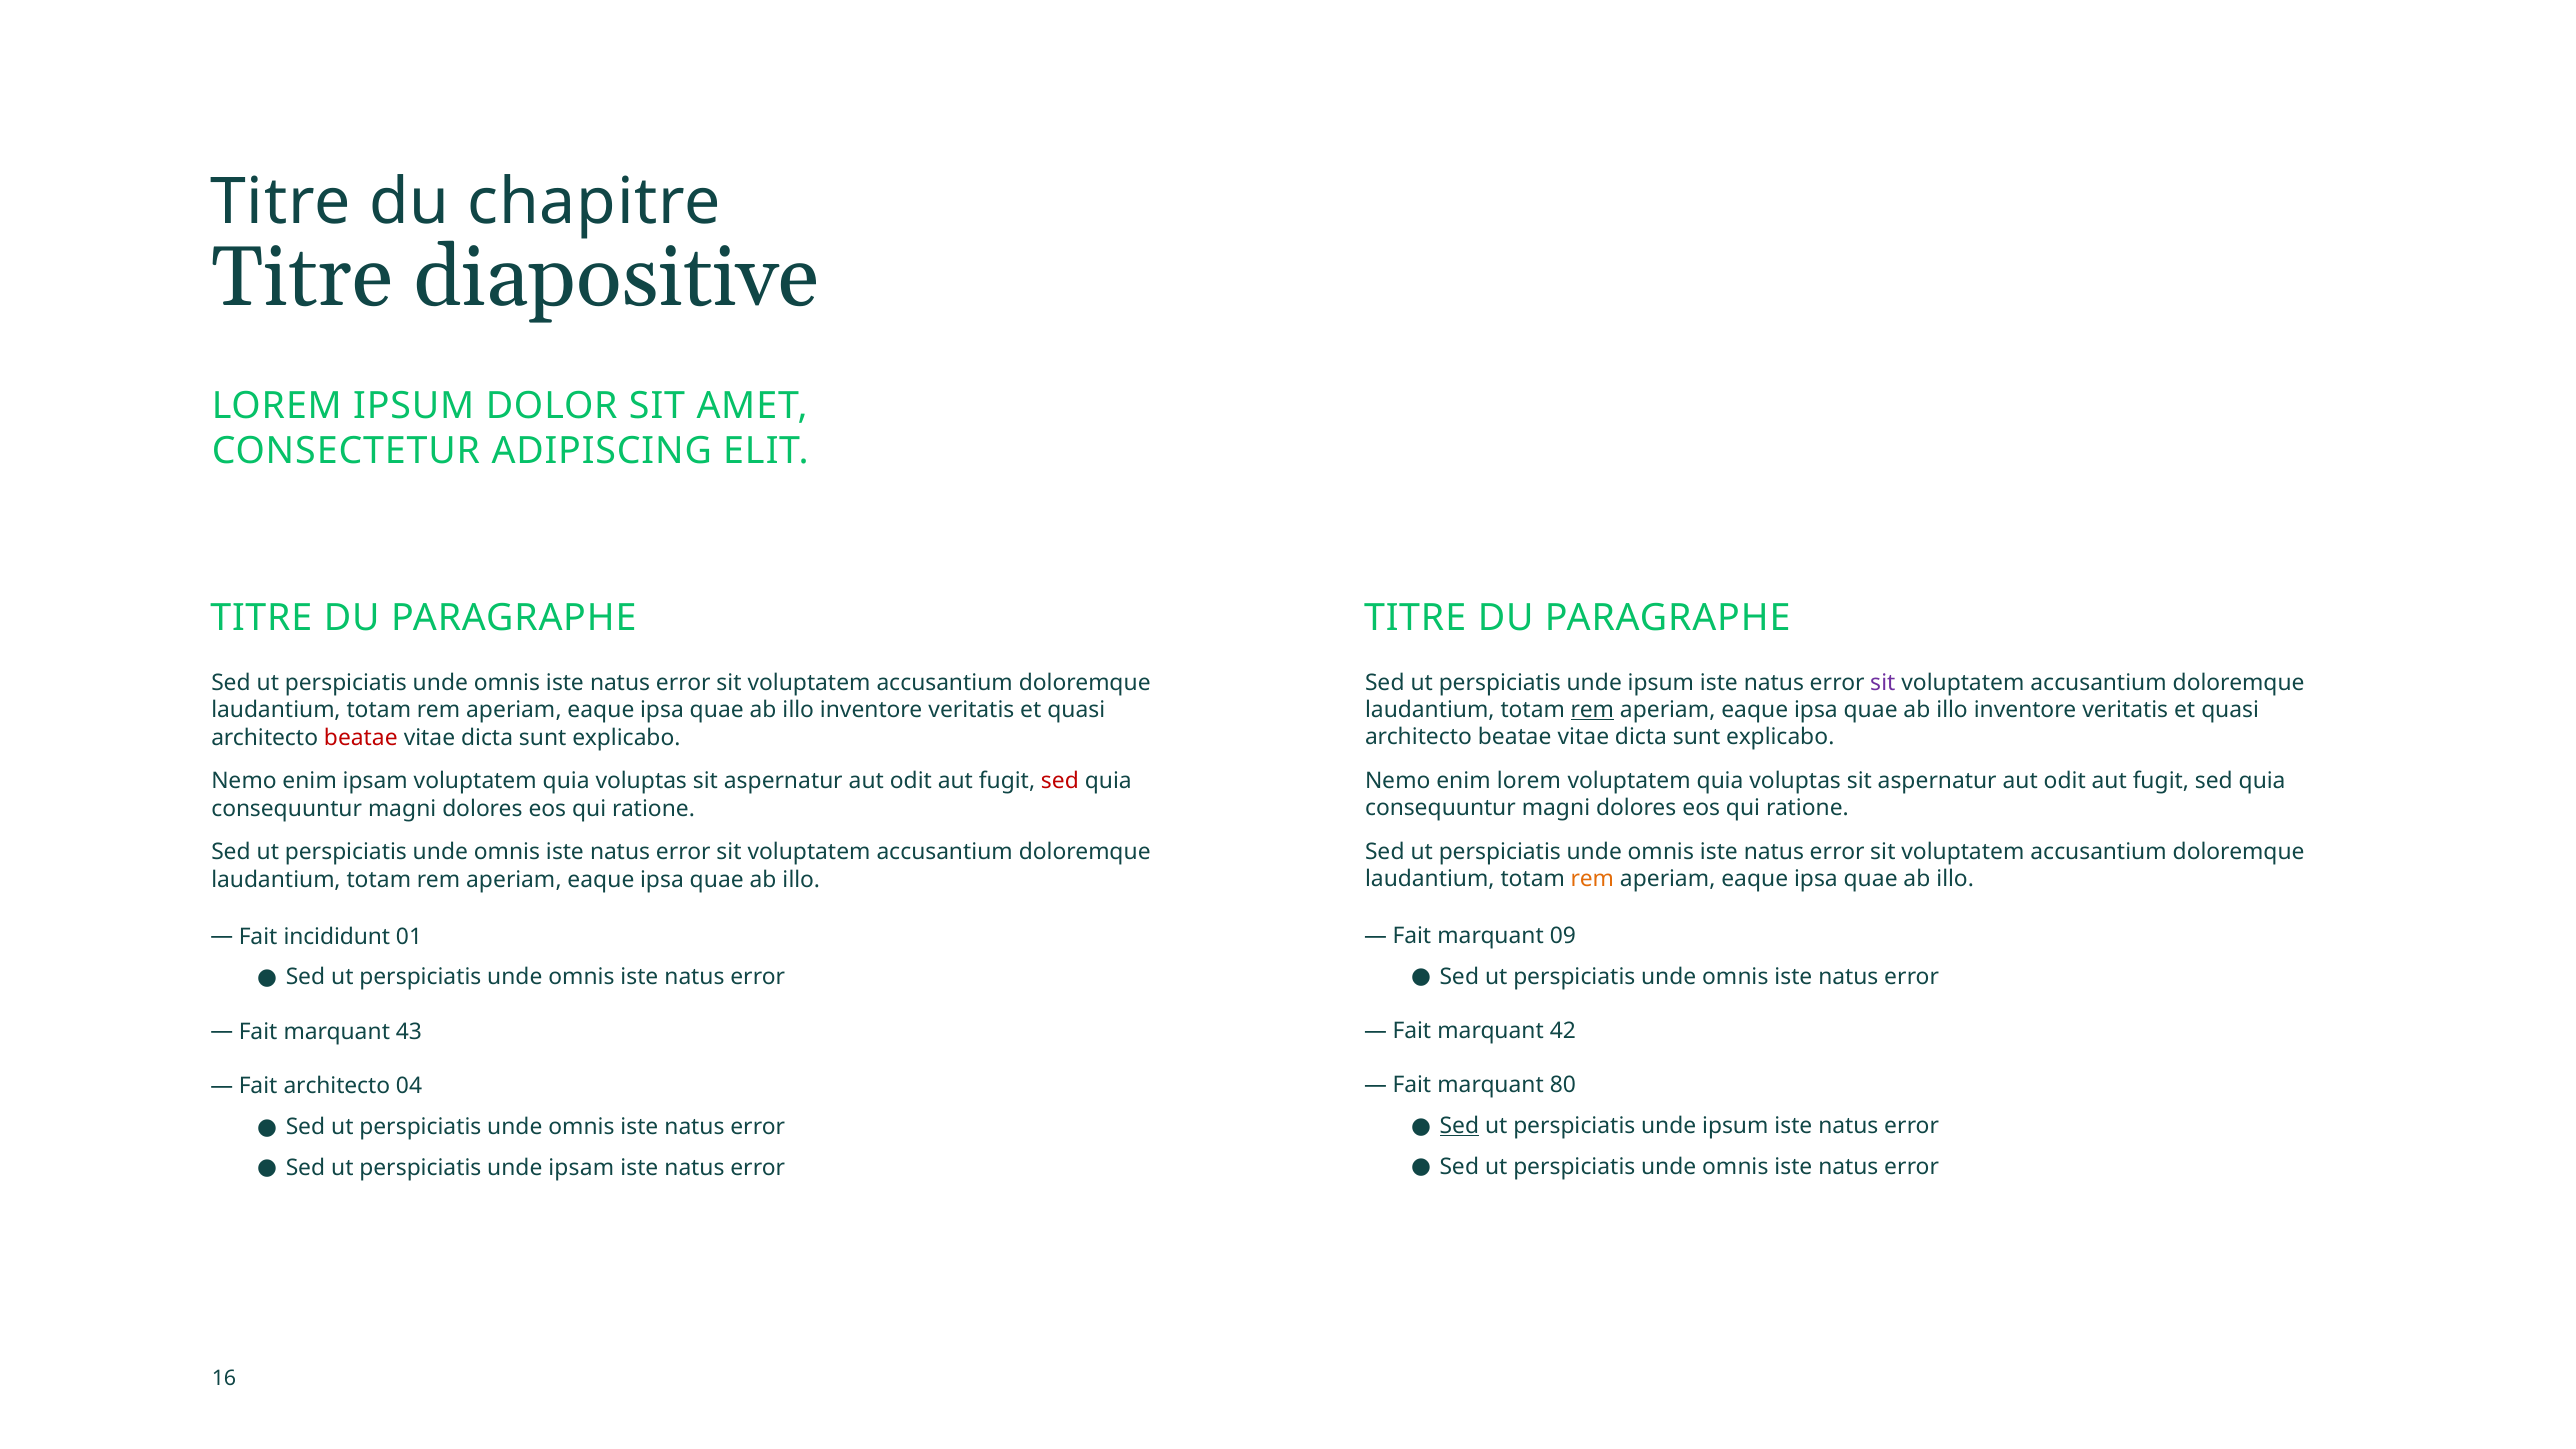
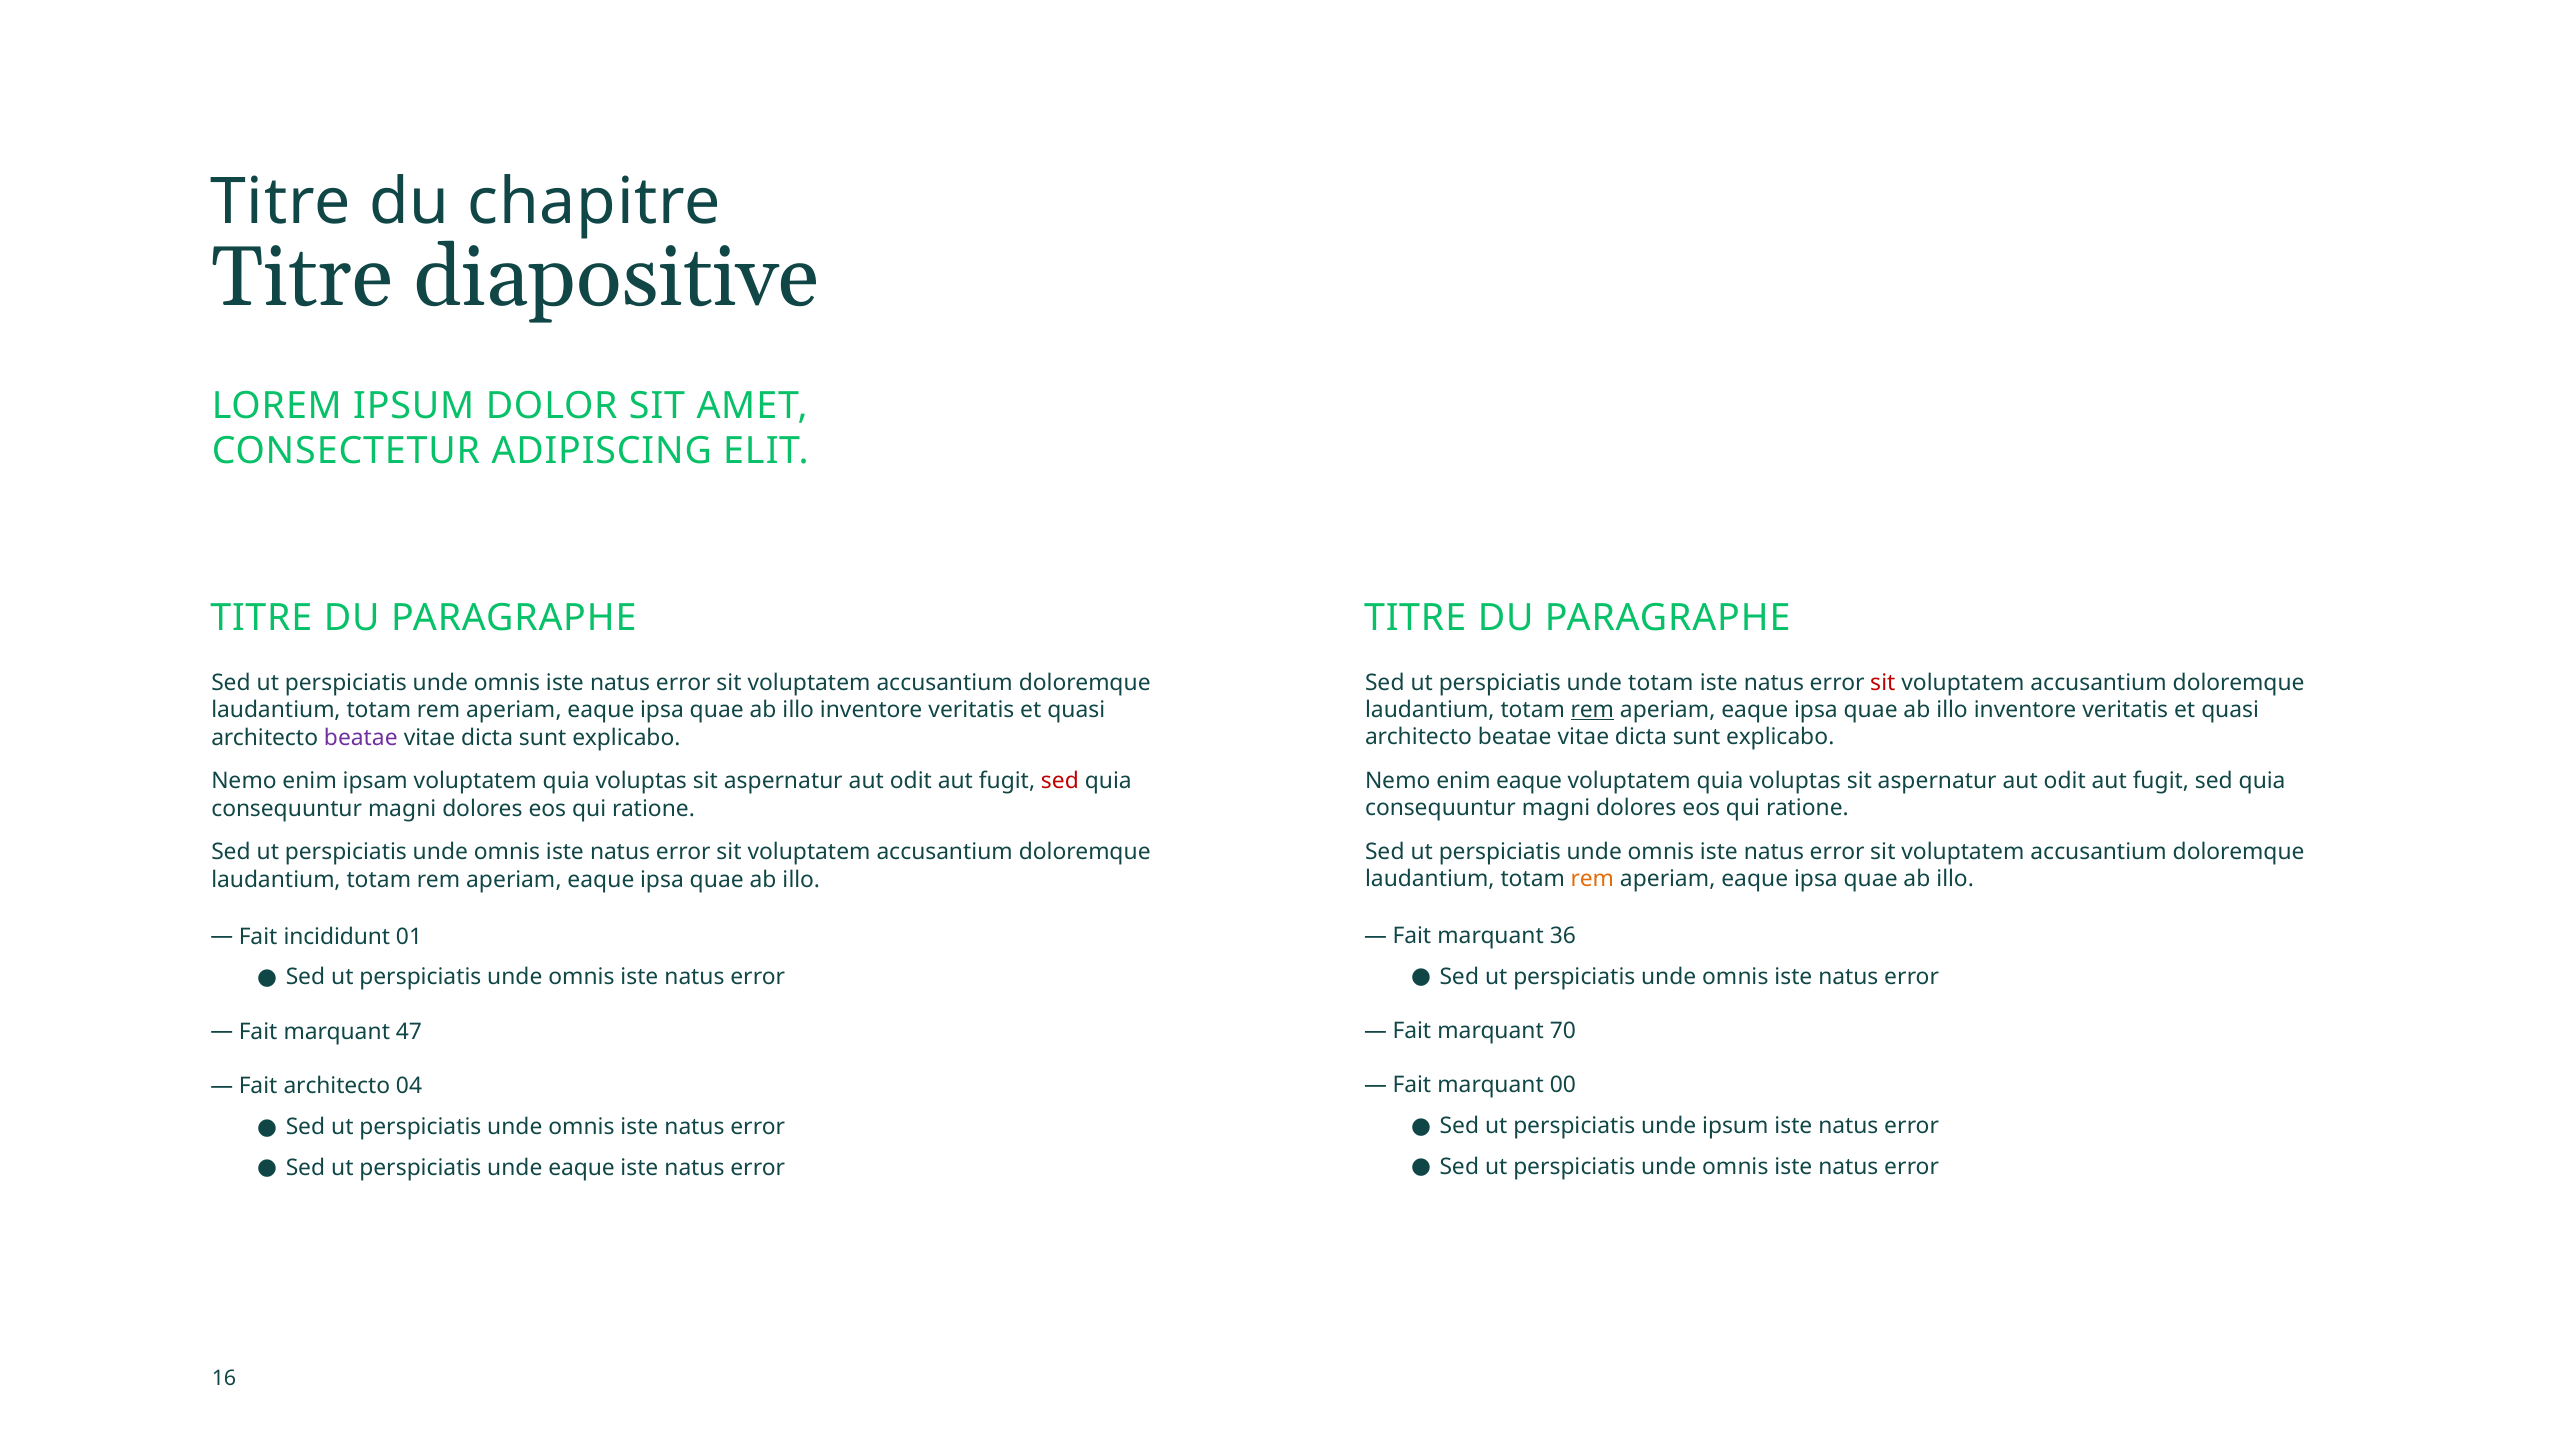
ipsum: ipsum -> totam (1661, 683)
sit colour: purple -> red (1883, 683)
beatae colour: red -> purple (361, 738)
enim lorem: lorem -> eaque (1529, 781)
09: 09 -> 36 (1563, 936)
42: 42 -> 70 (1563, 1031)
43: 43 -> 47 (409, 1032)
80: 80 -> 00 (1563, 1085)
Sed underline: present -> none (1459, 1126)
unde ipsam: ipsam -> eaque (581, 1168)
